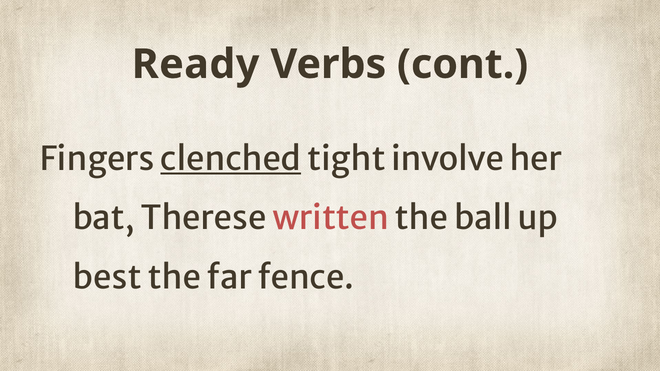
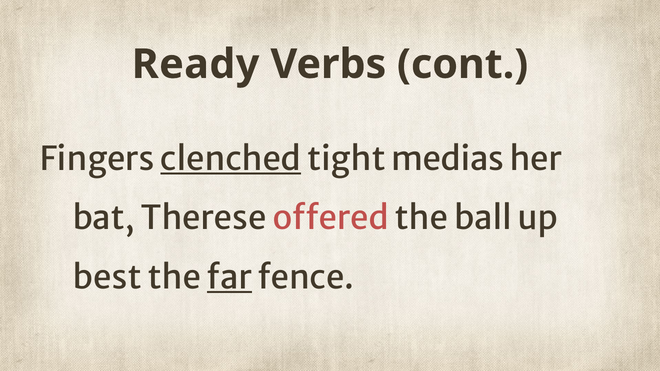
involve: involve -> medias (448, 159)
written: written -> offered (331, 219)
far underline: none -> present (229, 278)
